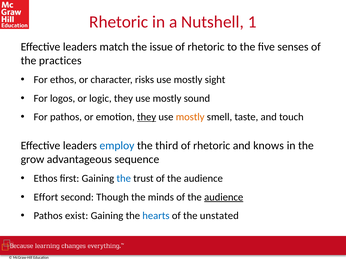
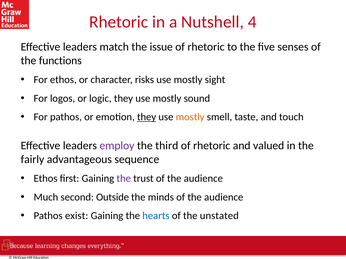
1: 1 -> 4 (252, 22)
practices: practices -> functions (60, 61)
employ colour: blue -> purple (117, 146)
knows: knows -> valued (269, 146)
grow: grow -> fairly (32, 160)
the colour: blue -> purple (124, 179)
Effort: Effort -> Much (46, 197)
Though: Though -> Outside (113, 197)
audience underline: present -> none (224, 197)
